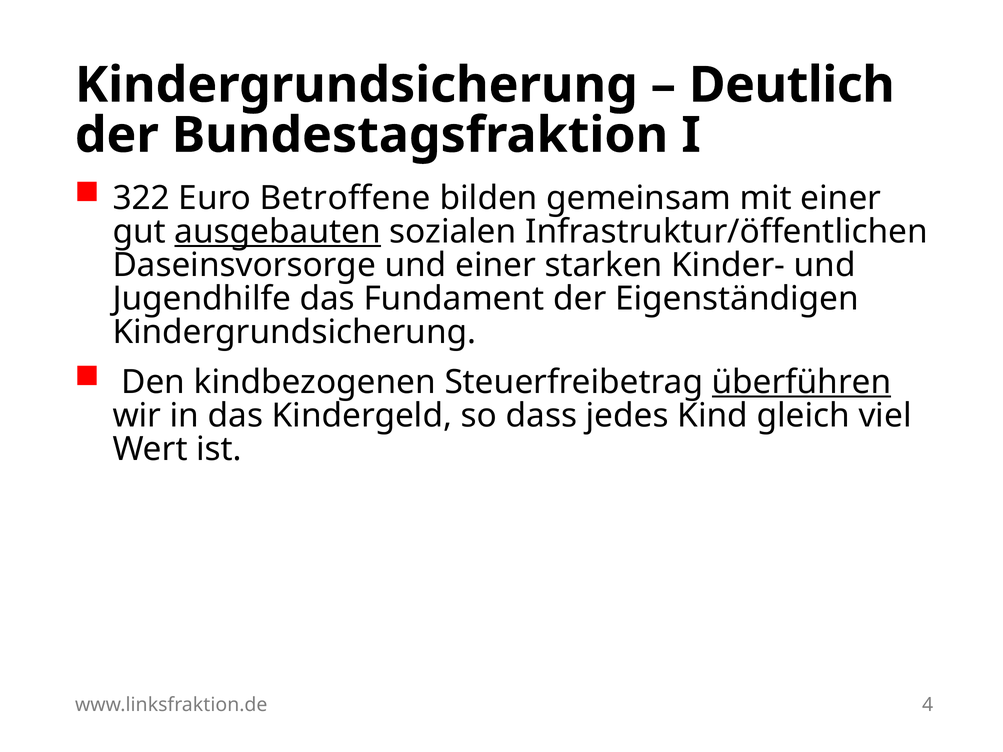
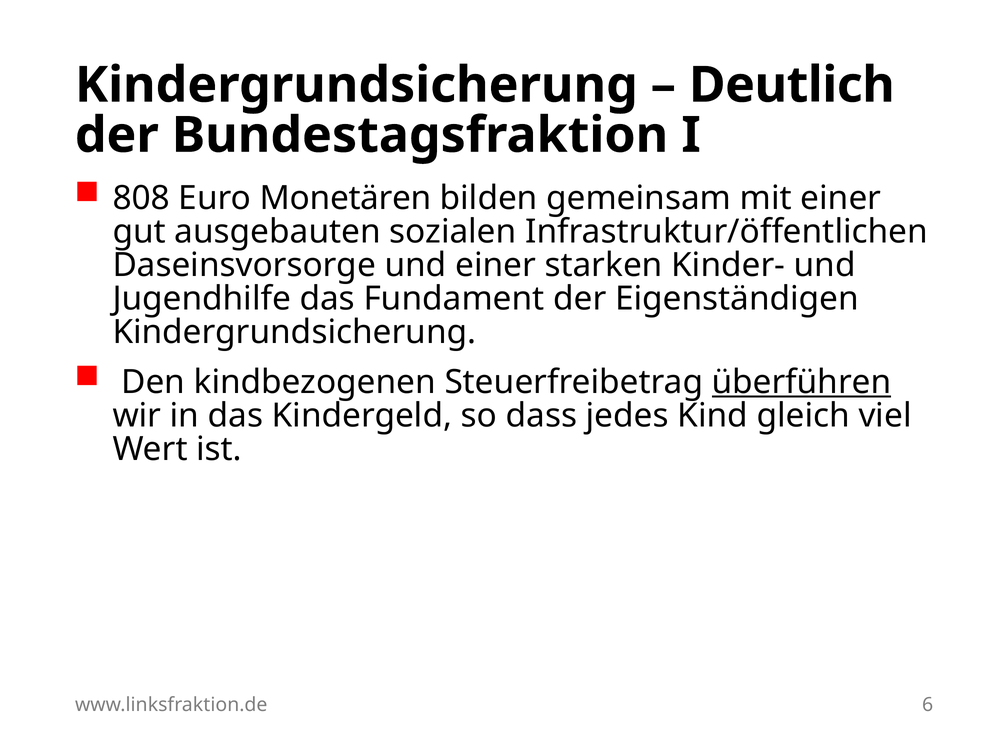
322: 322 -> 808 (141, 198)
Betroffene: Betroffene -> Monetären (346, 198)
ausgebauten underline: present -> none (278, 232)
4: 4 -> 6 (928, 705)
